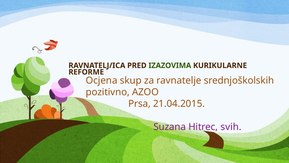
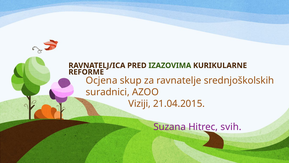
pozitivno: pozitivno -> suradnici (108, 92)
Prsa: Prsa -> Viziji (140, 103)
